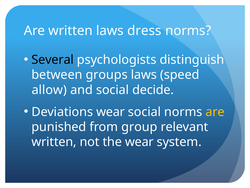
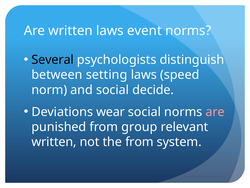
dress: dress -> event (144, 31)
groups: groups -> setting (107, 75)
allow: allow -> norm (49, 90)
are colour: yellow -> pink (215, 112)
the wear: wear -> from (139, 142)
